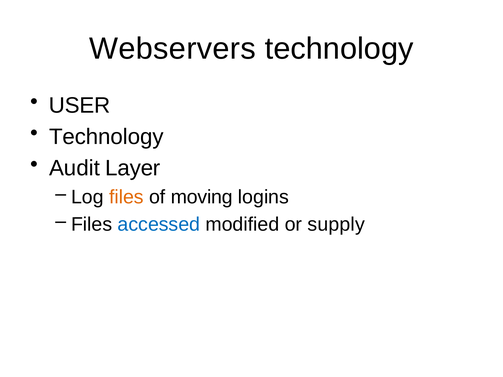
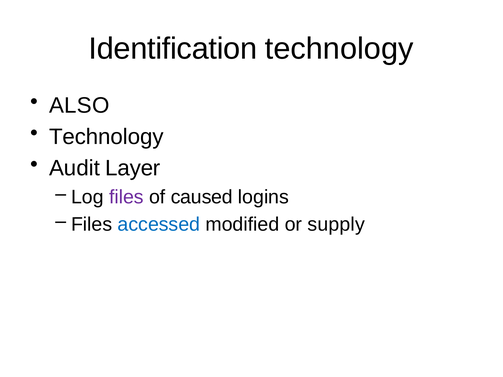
Webservers: Webservers -> Identification (173, 49)
USER: USER -> ALSO (79, 106)
files colour: orange -> purple (126, 197)
moving: moving -> caused (202, 197)
